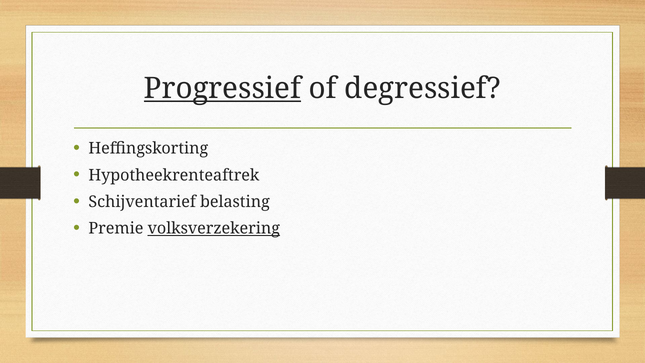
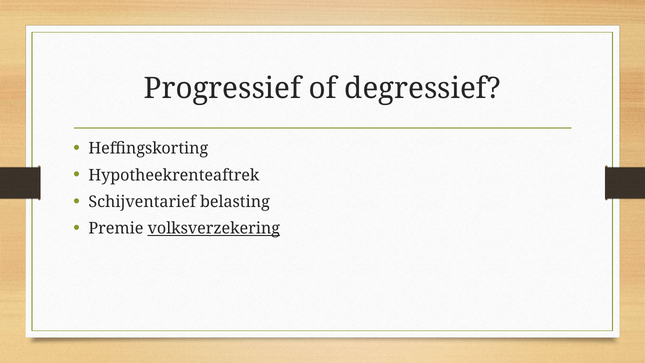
Progressief underline: present -> none (222, 88)
